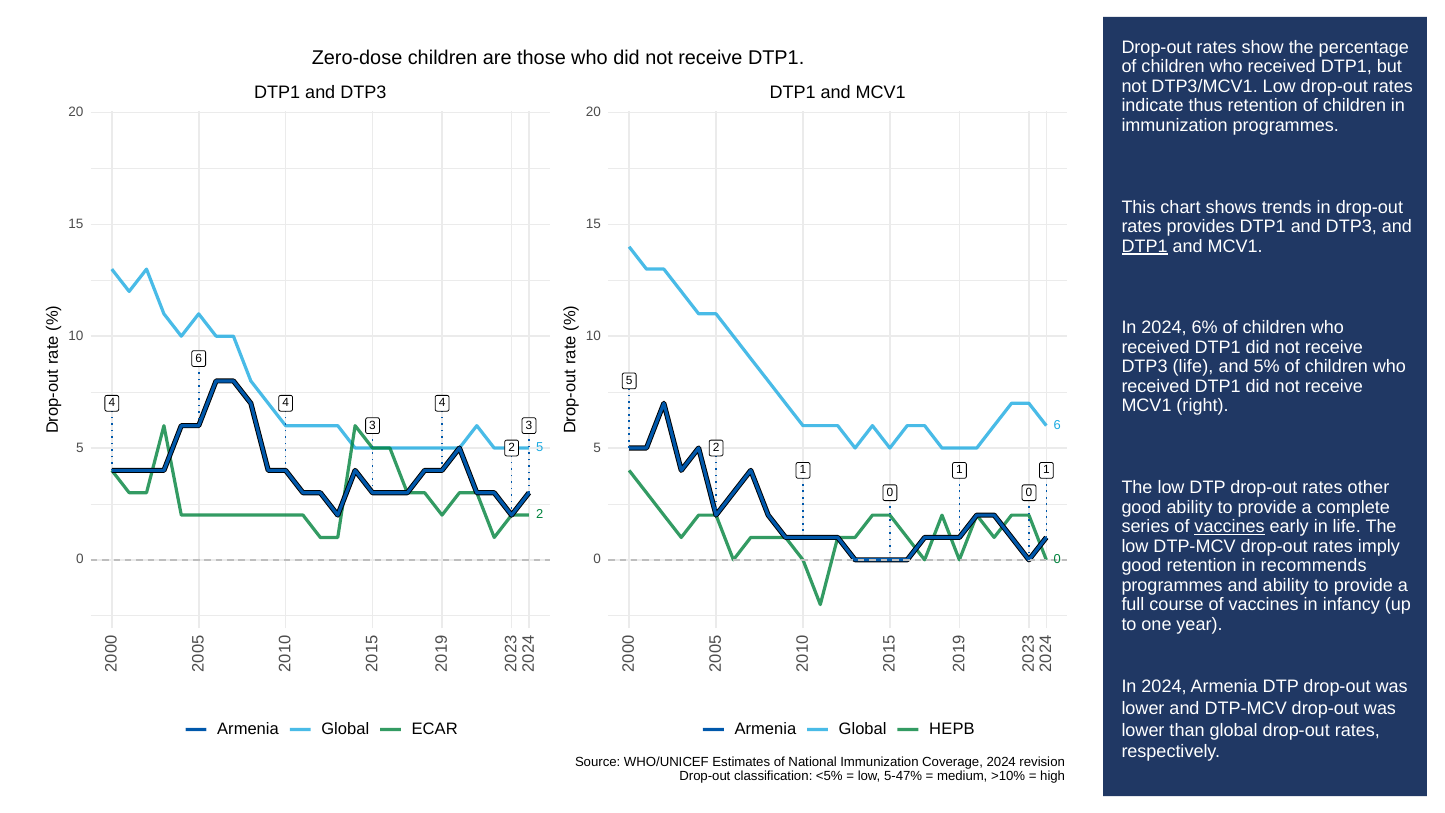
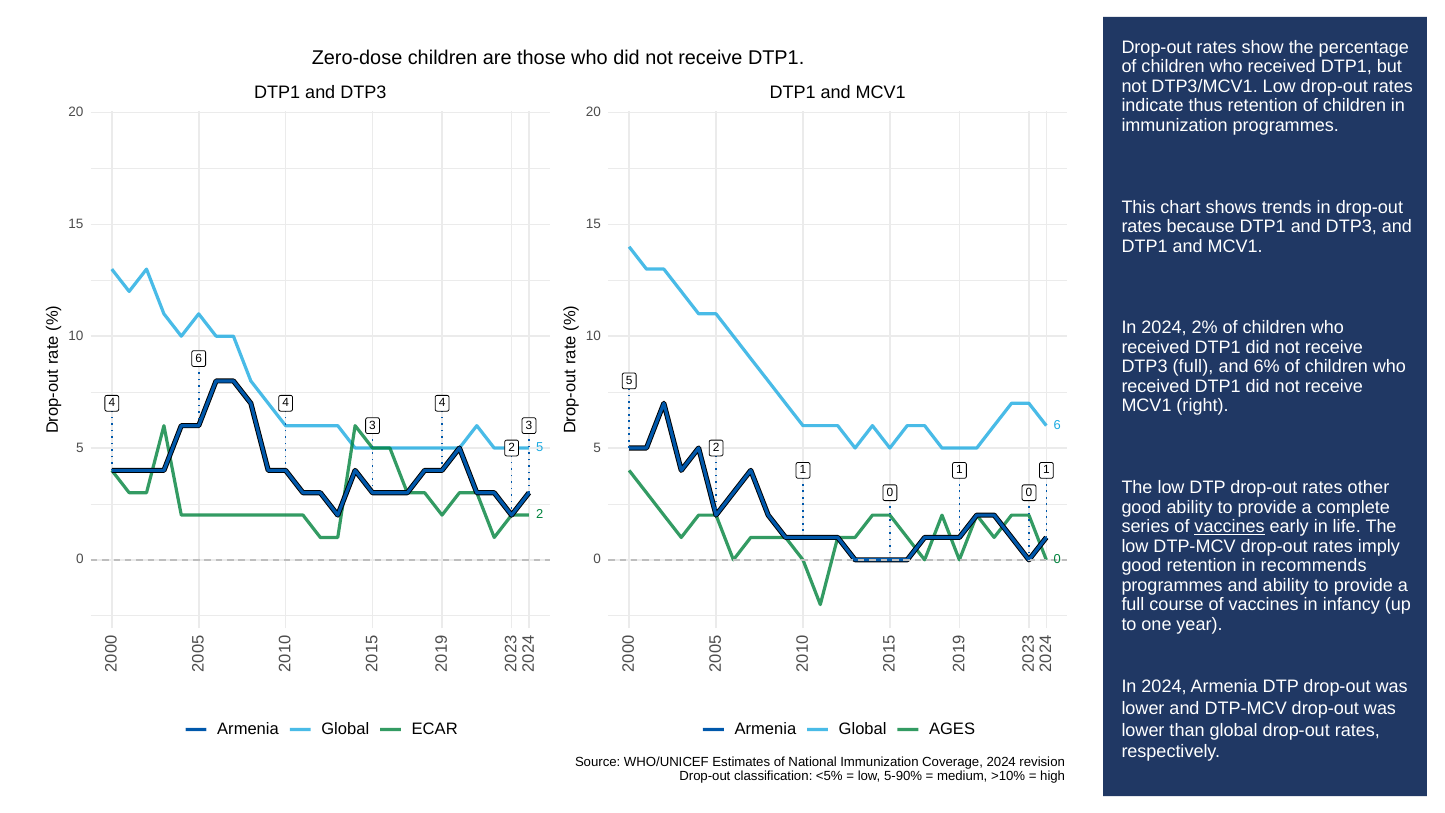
provides: provides -> because (1201, 227)
DTP1 underline: present -> none (1145, 246)
6%: 6% -> 2% (1205, 328)
DTP3 life: life -> full (1193, 367)
5%: 5% -> 6% (1267, 367)
HEPB: HEPB -> AGES (952, 729)
5-47%: 5-47% -> 5-90% (903, 776)
